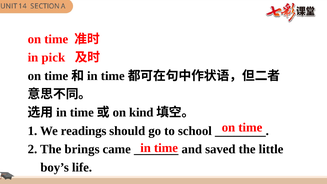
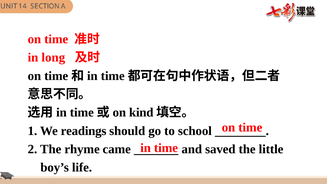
pick: pick -> long (53, 57)
brings: brings -> rhyme (82, 149)
